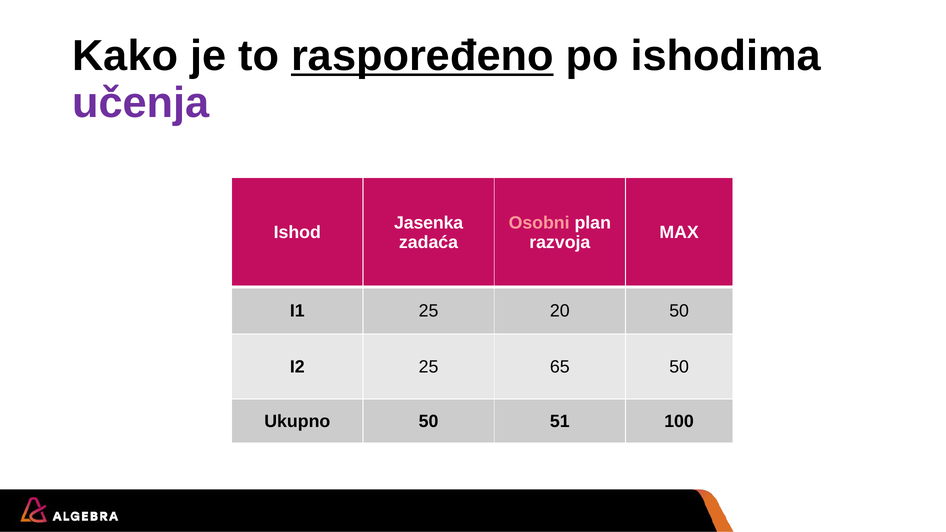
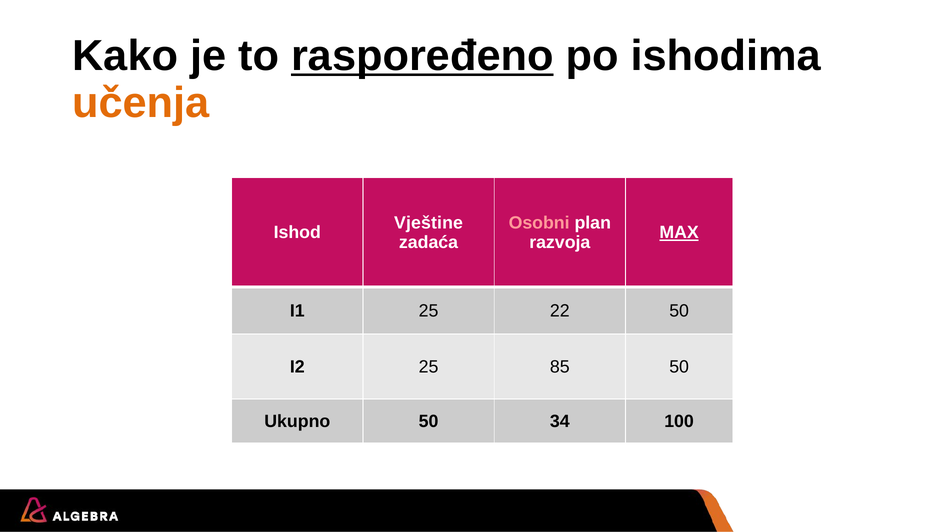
učenja colour: purple -> orange (141, 103)
Jasenka: Jasenka -> Vještine (429, 223)
MAX underline: none -> present (679, 233)
20: 20 -> 22 (560, 311)
65: 65 -> 85 (560, 367)
51: 51 -> 34 (560, 421)
